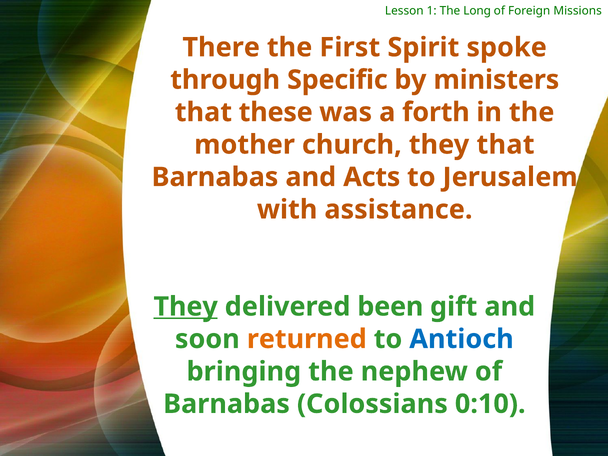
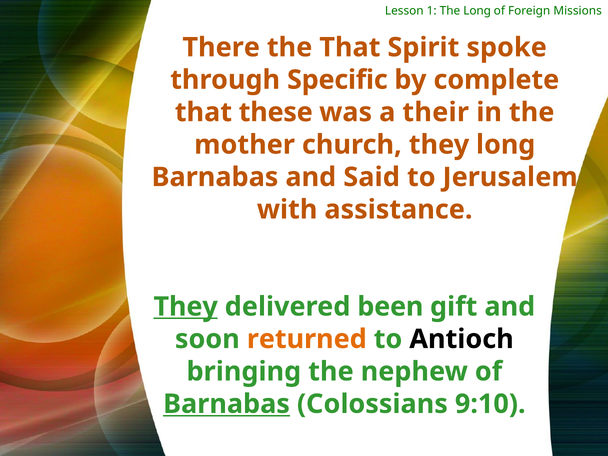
the First: First -> That (350, 47)
ministers: ministers -> complete (496, 80)
forth: forth -> their (436, 112)
they that: that -> long (506, 145)
Acts: Acts -> Said (372, 177)
Antioch colour: blue -> black (462, 339)
Barnabas underline: none -> present (226, 404)
0:10: 0:10 -> 9:10 (490, 404)
